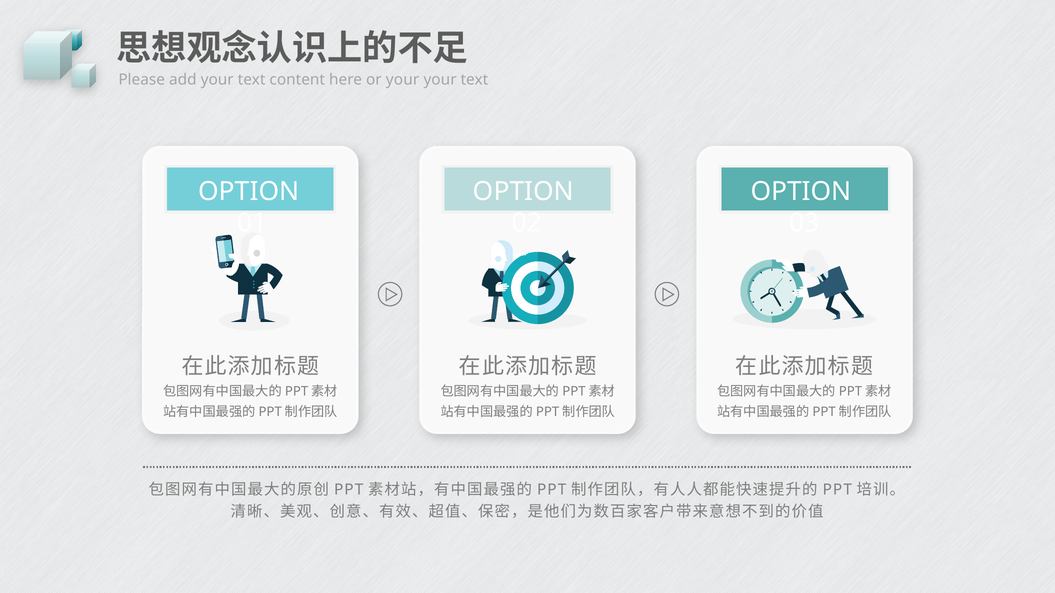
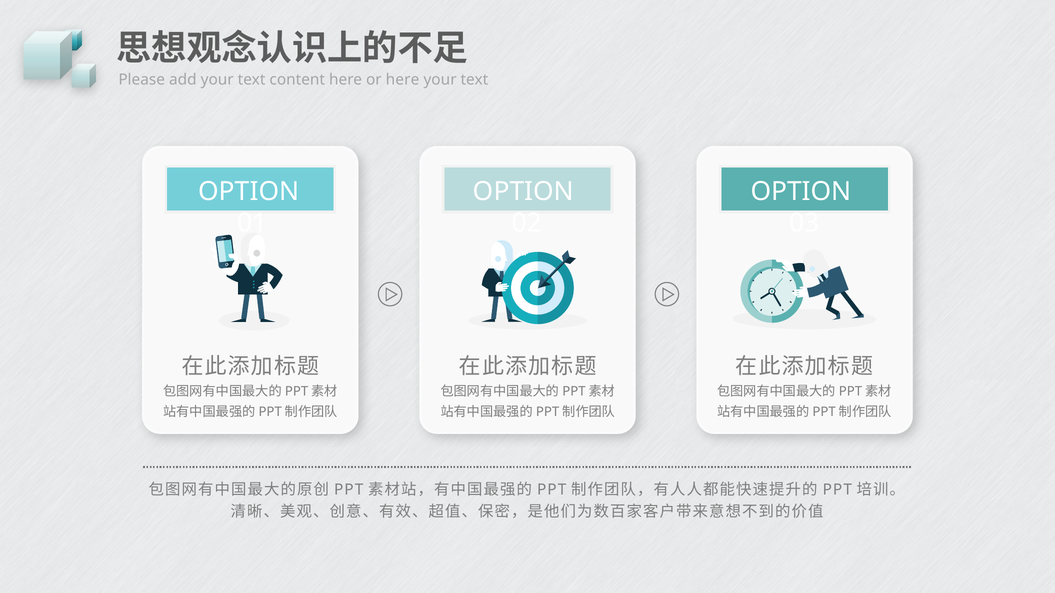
or your: your -> here (403, 80)
